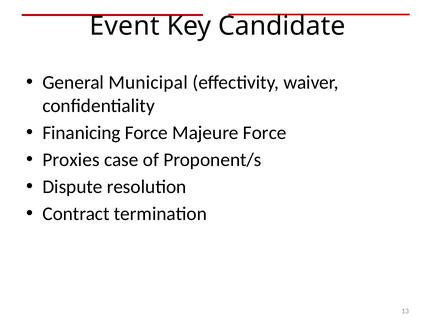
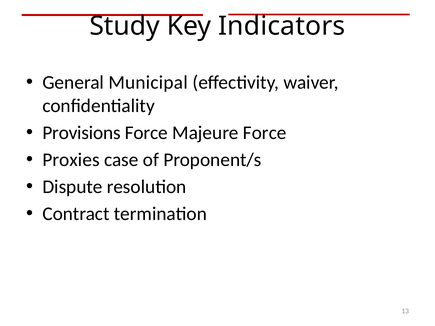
Event: Event -> Study (125, 26)
Candidate: Candidate -> Indicators (282, 26)
Finanicing: Finanicing -> Provisions (81, 133)
